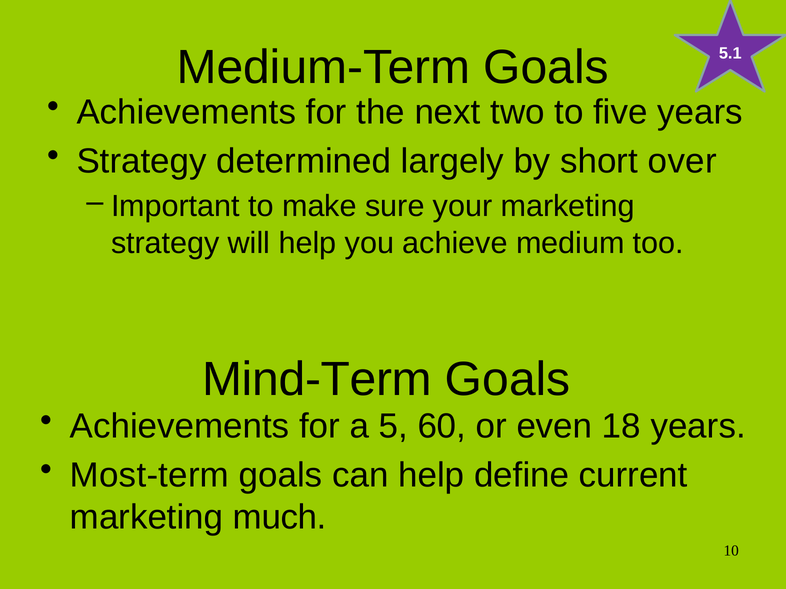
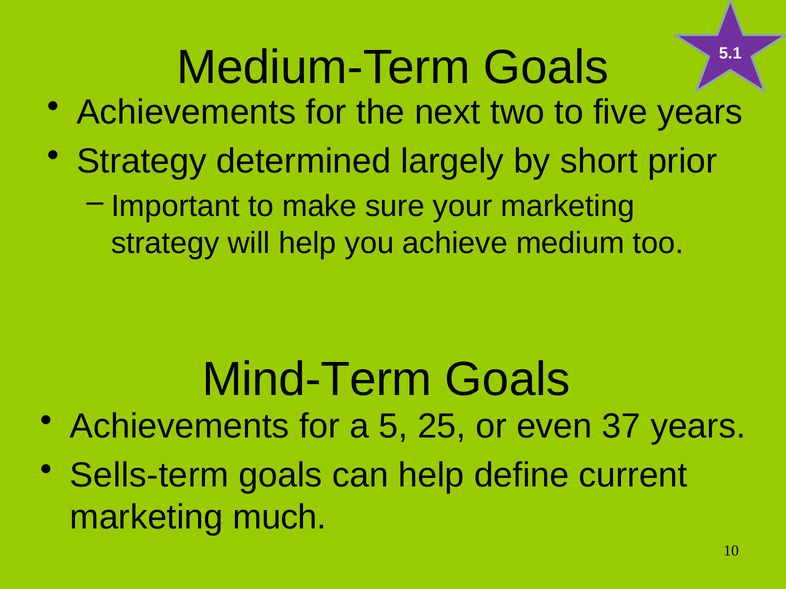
over: over -> prior (682, 161)
60: 60 -> 25 (442, 427)
18: 18 -> 37 (621, 427)
Most-term: Most-term -> Sells-term (149, 476)
